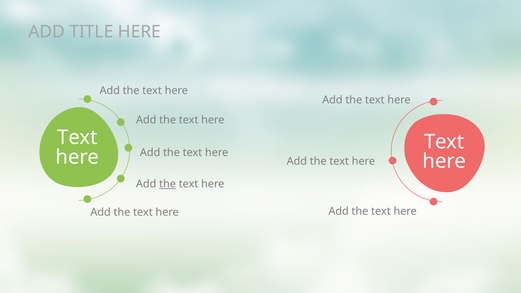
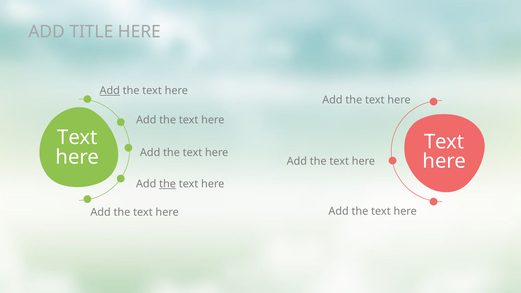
Add underline: none -> present (110, 91)
